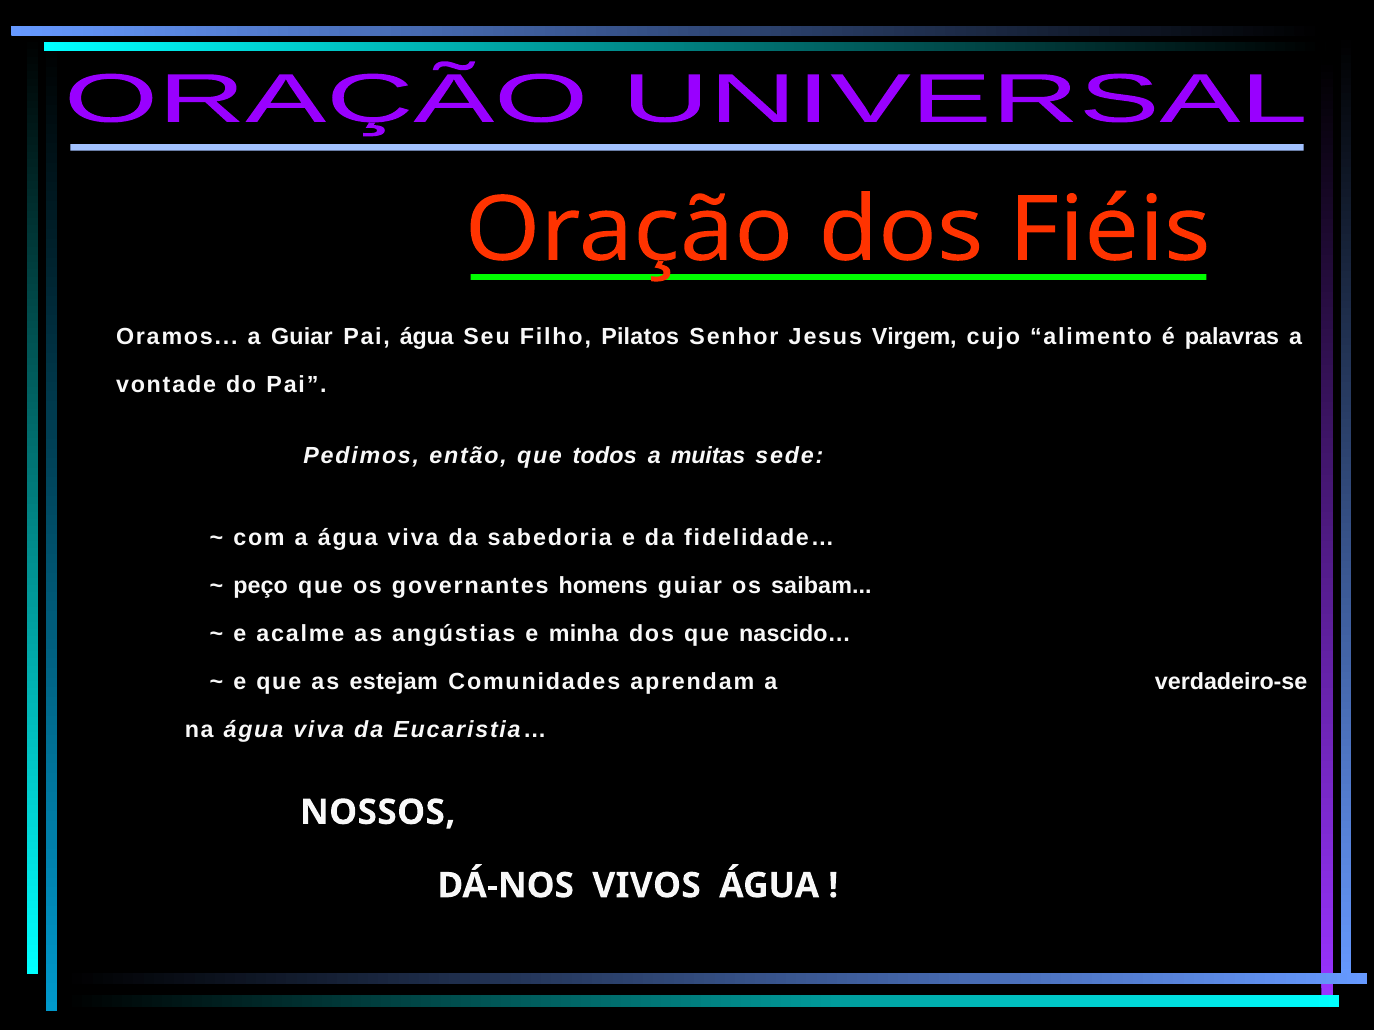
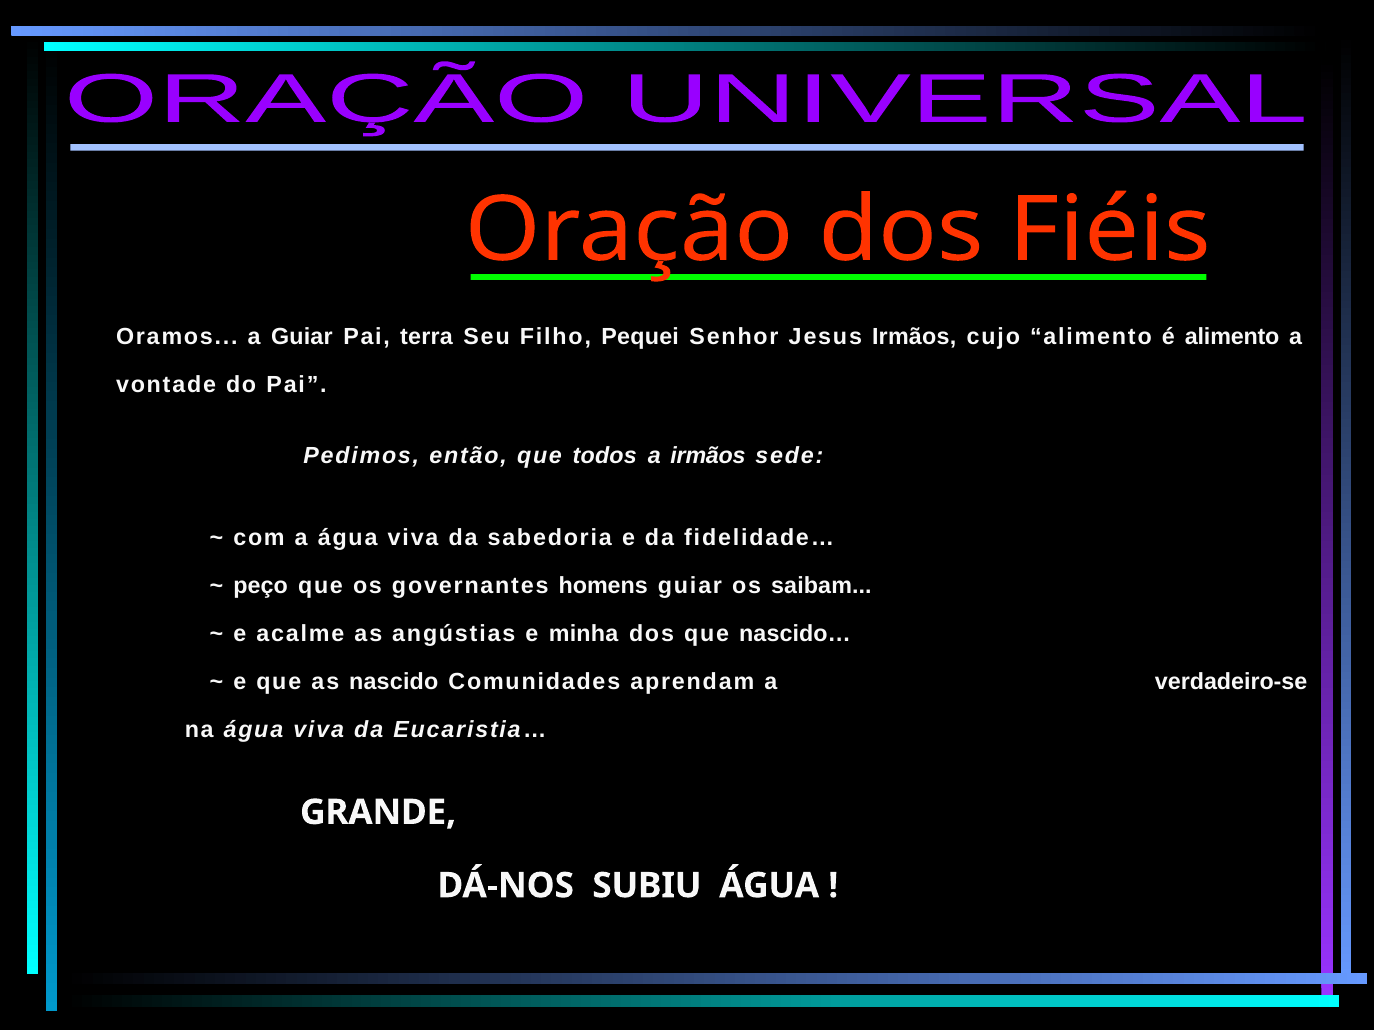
Pai água: água -> terra (427, 337)
Pilatos: Pilatos -> Pequei (640, 337)
Jesus Virgem: Virgem -> Irmãos (914, 337)
é palavras: palavras -> alimento (1232, 337)
a muitas: muitas -> irmãos (708, 456)
estejam: estejam -> nascido (394, 682)
NOSSOS: NOSSOS -> GRANDE (378, 813)
VIVOS: VIVOS -> SUBIU (647, 886)
